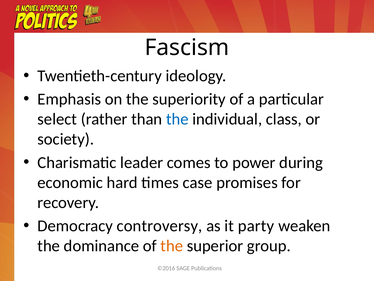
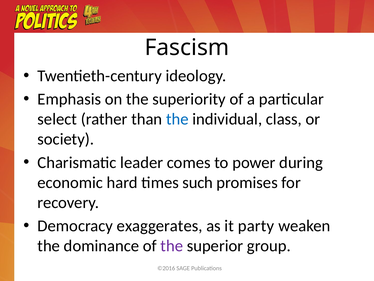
case: case -> such (198, 182)
controversy: controversy -> exaggerates (160, 225)
the colour: orange -> purple (172, 245)
